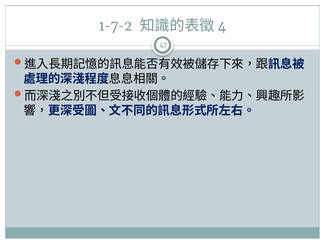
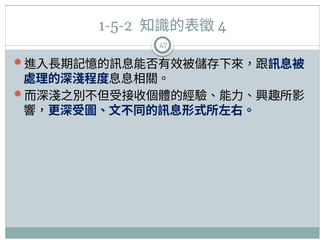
1-7-2: 1-7-2 -> 1-5-2 (116, 26)
